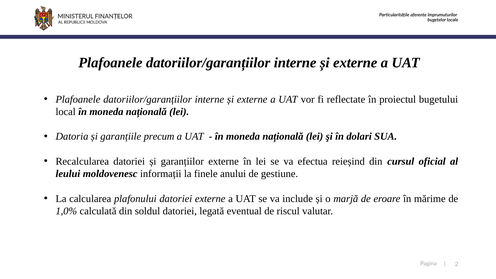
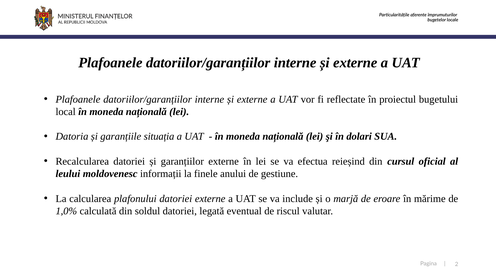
precum: precum -> situația (159, 137)
